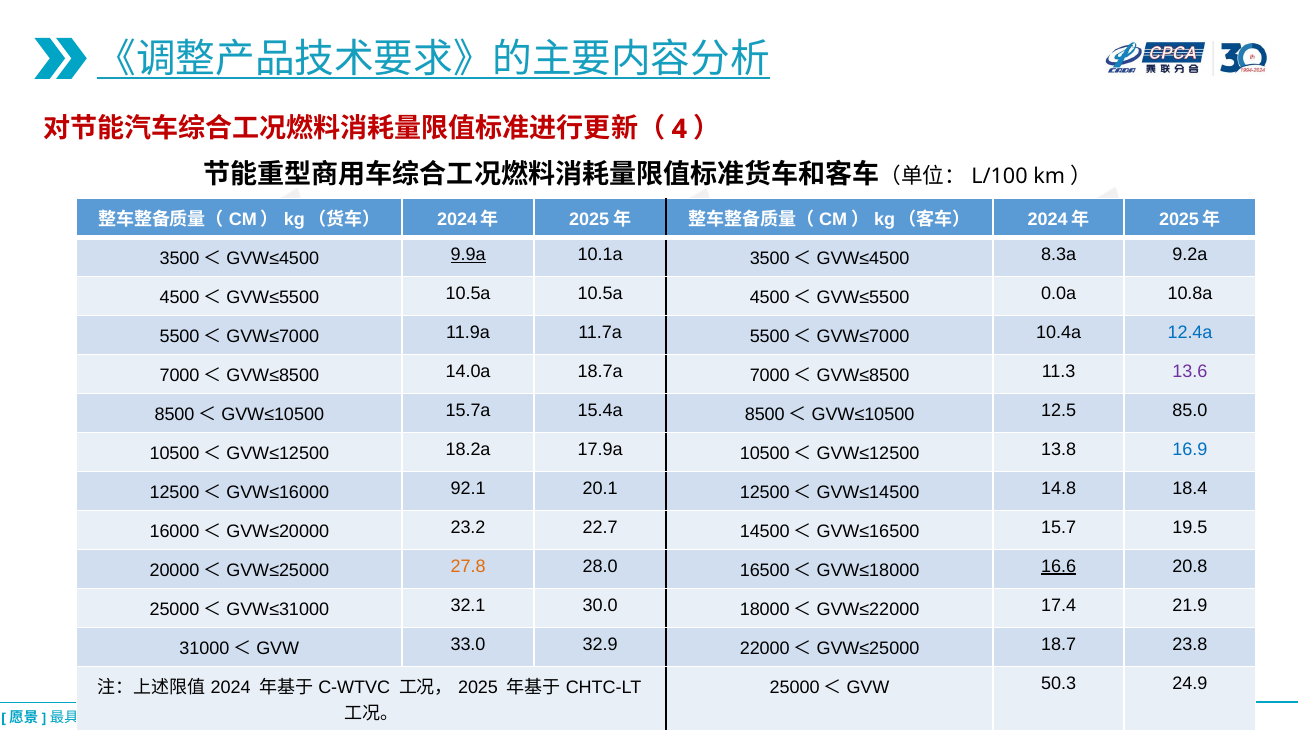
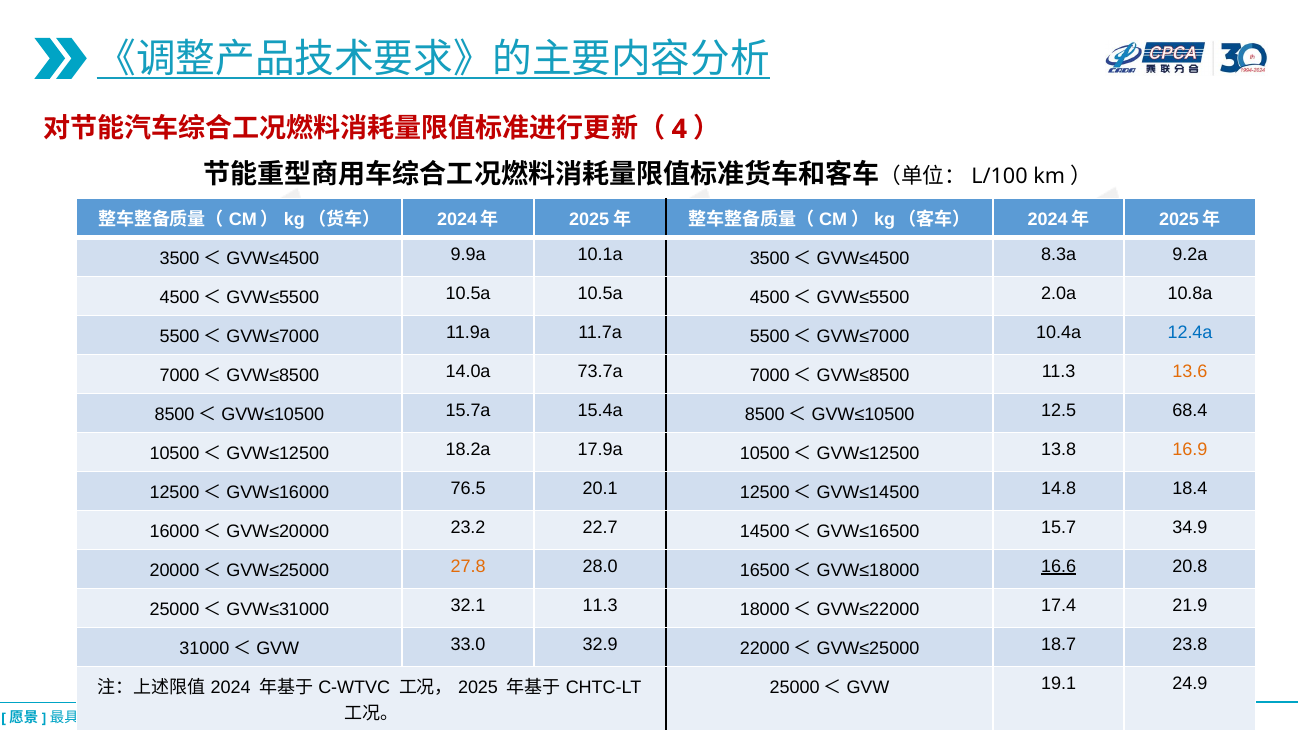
9.9a underline: present -> none (468, 254)
0.0a: 0.0a -> 2.0a (1059, 293)
18.7a: 18.7a -> 73.7a (600, 371)
13.6 colour: purple -> orange (1190, 371)
85.0: 85.0 -> 68.4 (1190, 410)
16.9 colour: blue -> orange (1190, 449)
92.1: 92.1 -> 76.5 (468, 488)
19.5: 19.5 -> 34.9 (1190, 527)
32.1 30.0: 30.0 -> 11.3 (600, 605)
50.3: 50.3 -> 19.1 (1059, 683)
